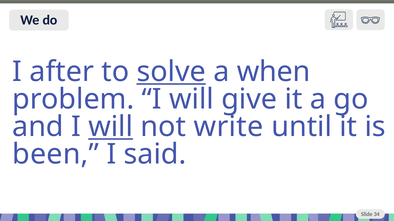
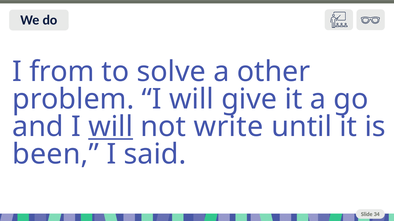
after: after -> from (62, 72)
solve underline: present -> none (171, 72)
when: when -> other (274, 72)
